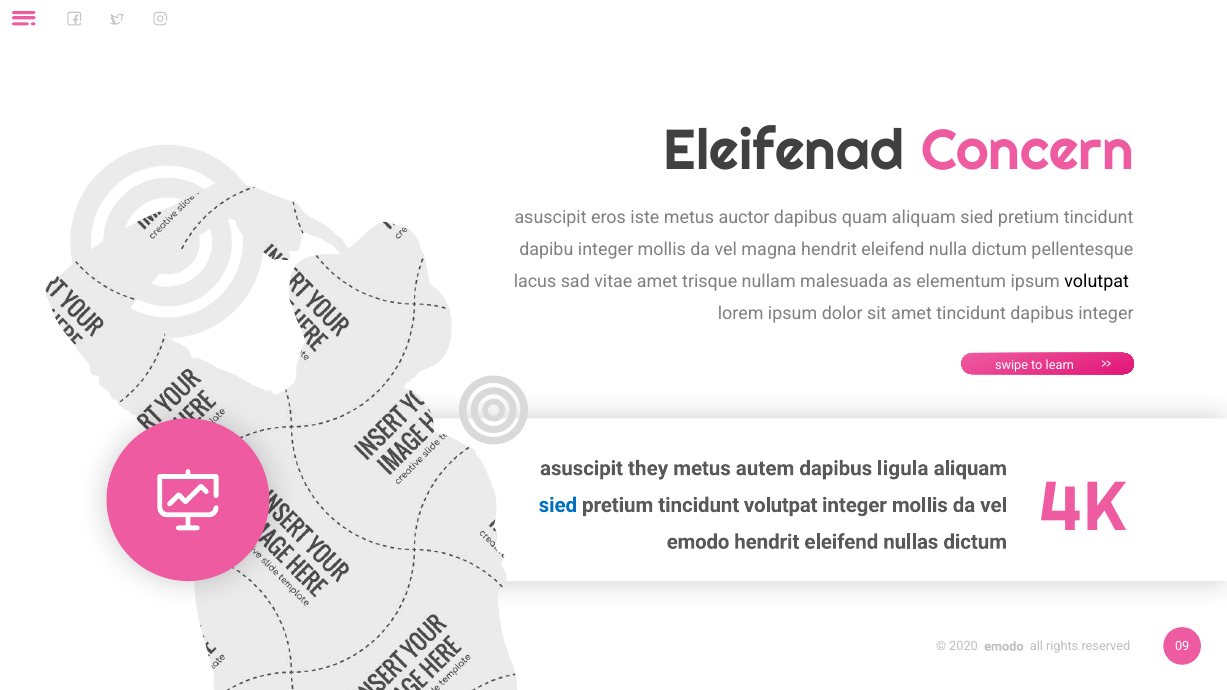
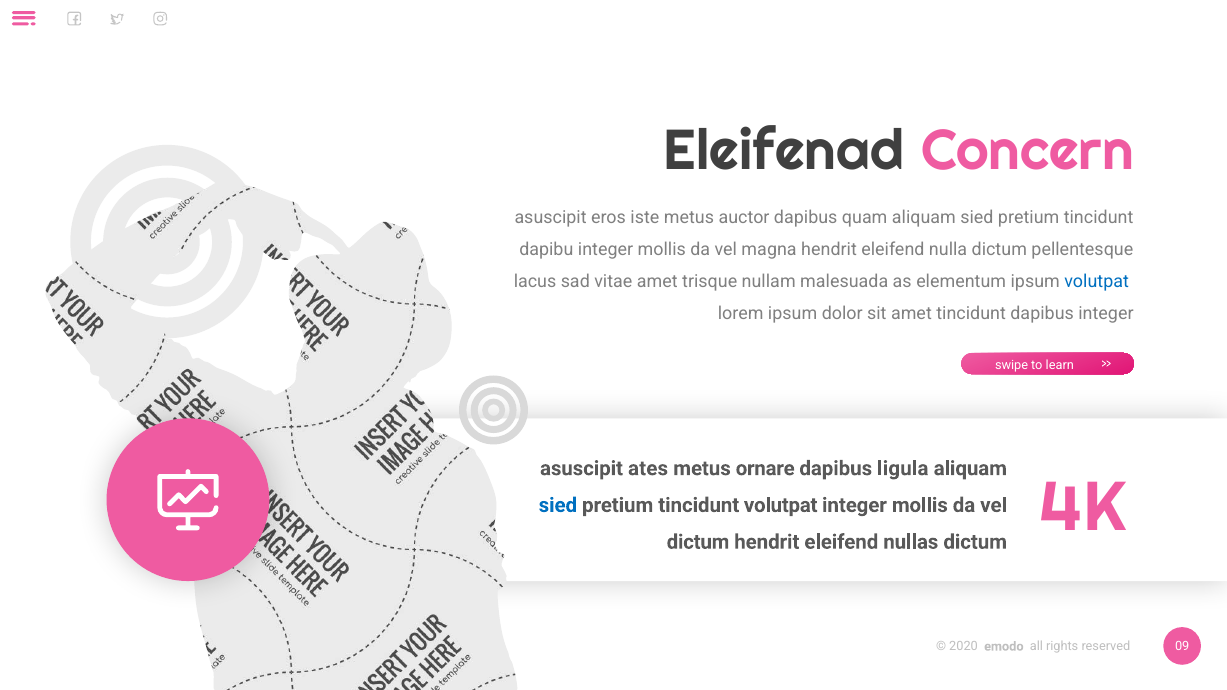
volutpat colour: black -> blue (1097, 282)
they: they -> ates (648, 469)
autem: autem -> ornare (765, 469)
emodo: emodo -> dictum (698, 542)
